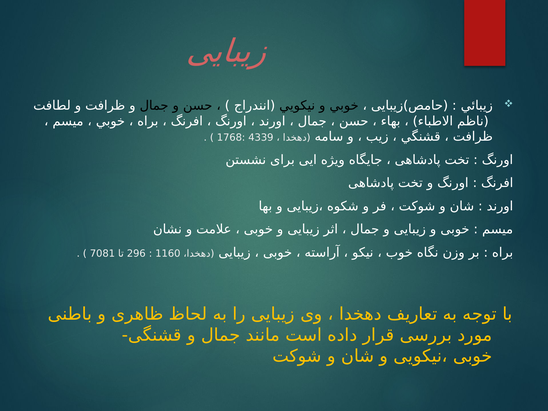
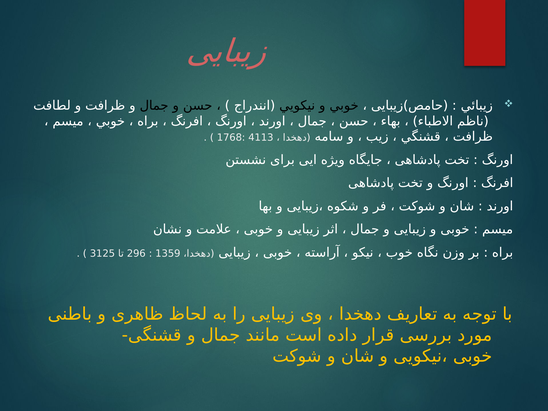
4339: 4339 -> 4113 (261, 138)
7081: 7081 -> 3125 (102, 253)
1160: 1160 -> 1359 (168, 253)
